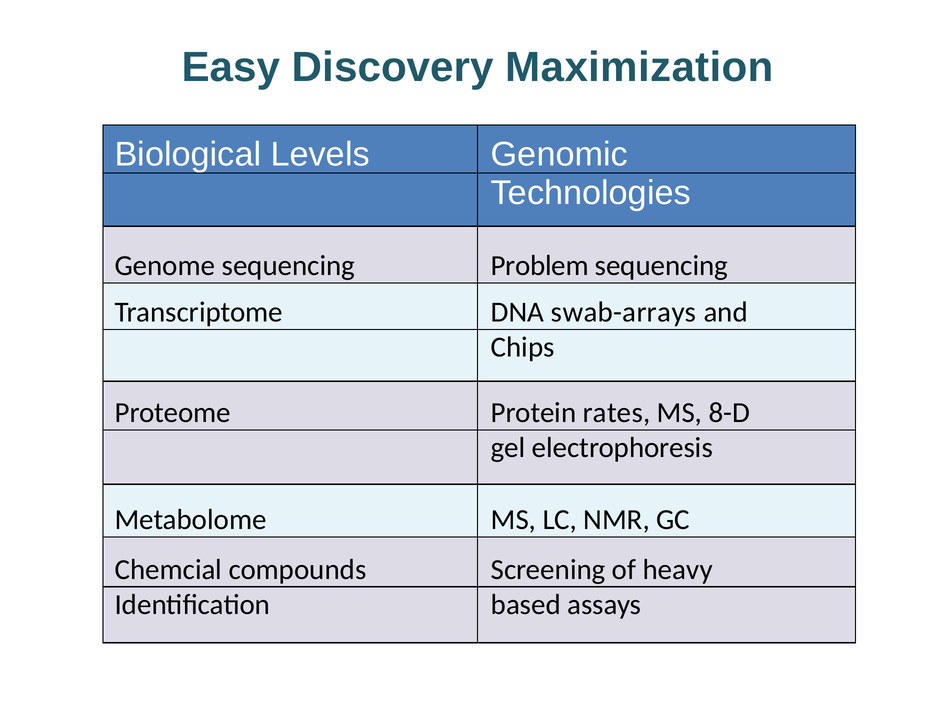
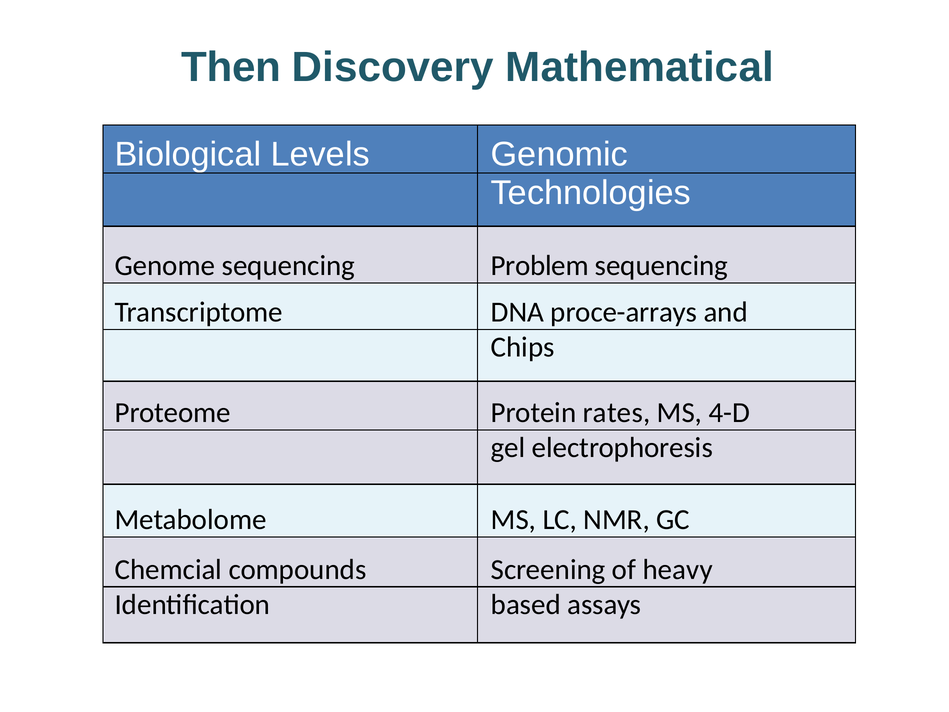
Easy: Easy -> Then (231, 67)
Maximization: Maximization -> Mathematical (640, 67)
swab-arrays: swab-arrays -> proce-arrays (624, 312)
8-D: 8-D -> 4-D (729, 412)
